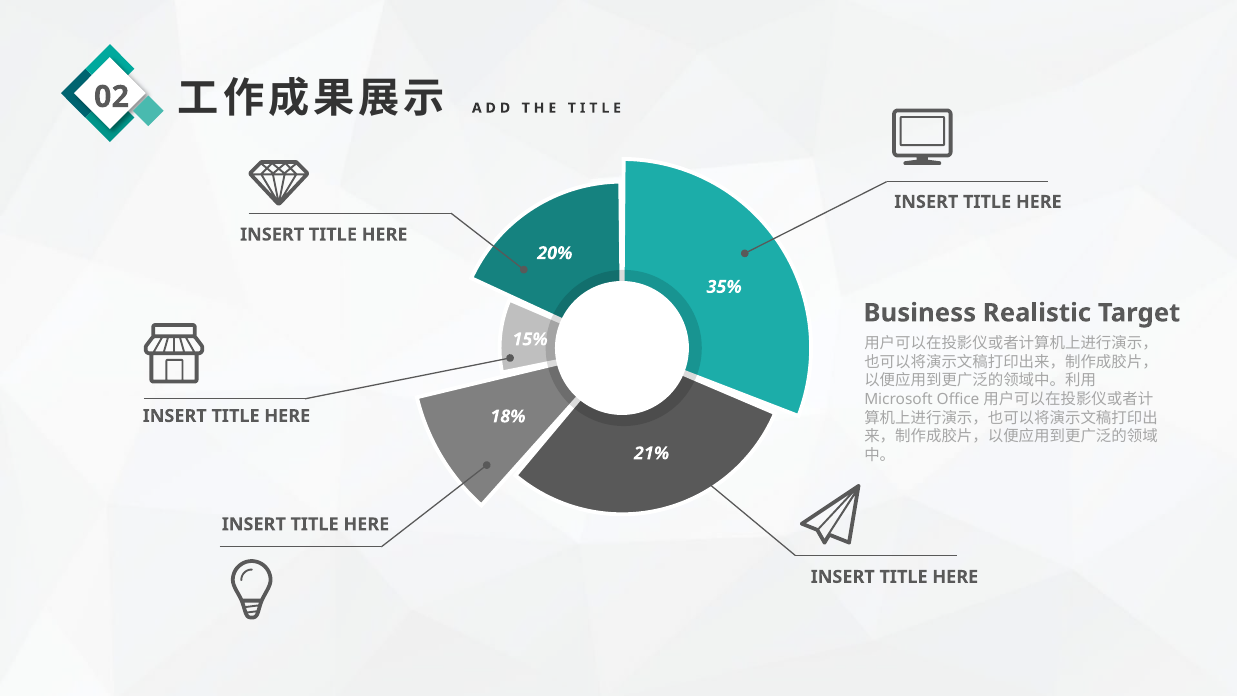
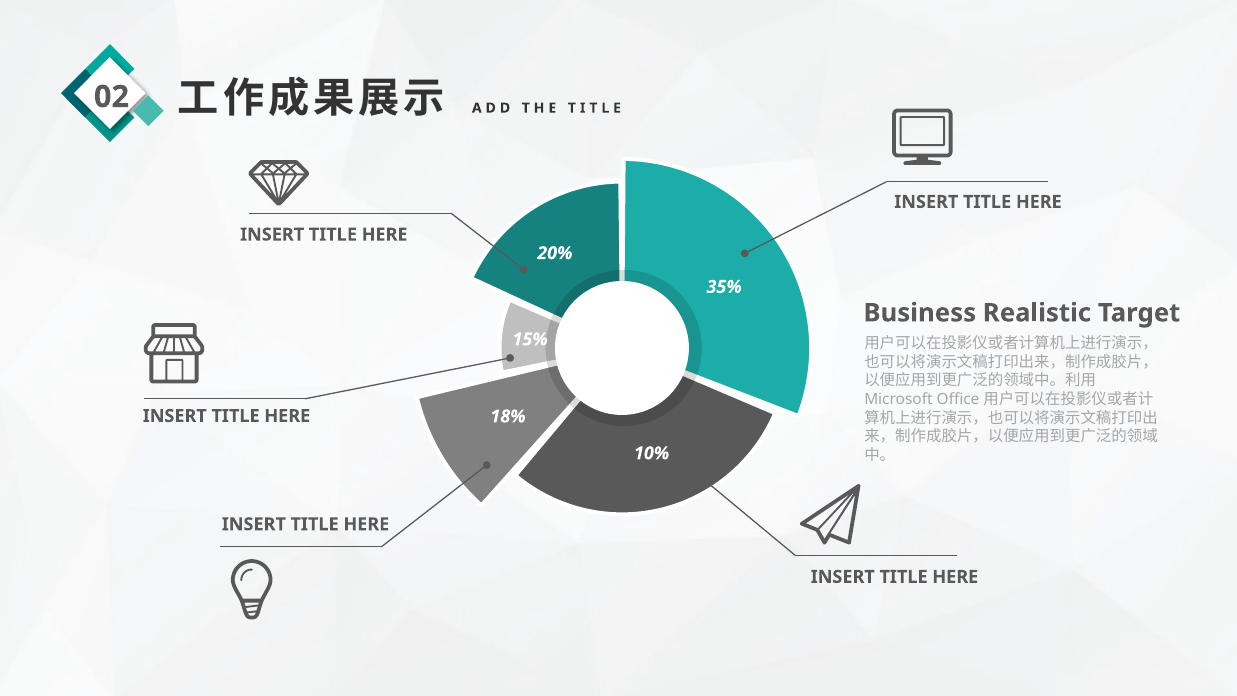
21%: 21% -> 10% (652, 453)
